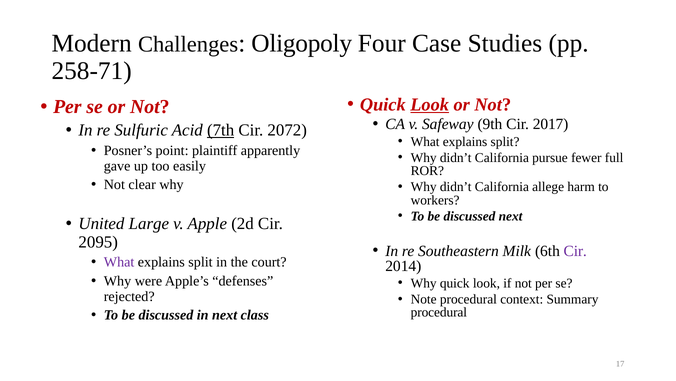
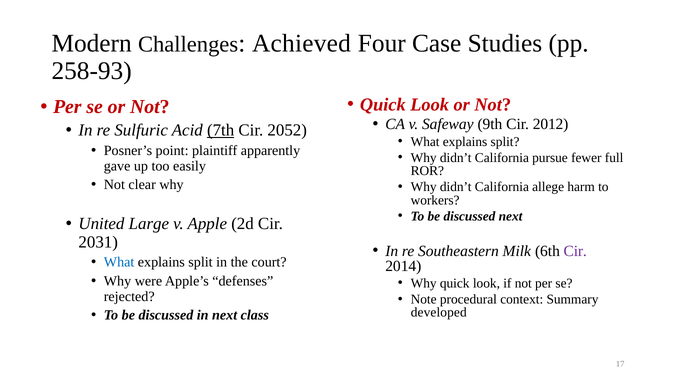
Oligopoly: Oligopoly -> Achieved (301, 43)
258-71: 258-71 -> 258-93 (92, 70)
Look underline: present -> none (430, 104)
2017: 2017 -> 2012 (551, 124)
2072: 2072 -> 2052 (287, 130)
2095: 2095 -> 2031 (98, 242)
What colour: purple -> blue (119, 262)
procedural: procedural -> developed (439, 312)
